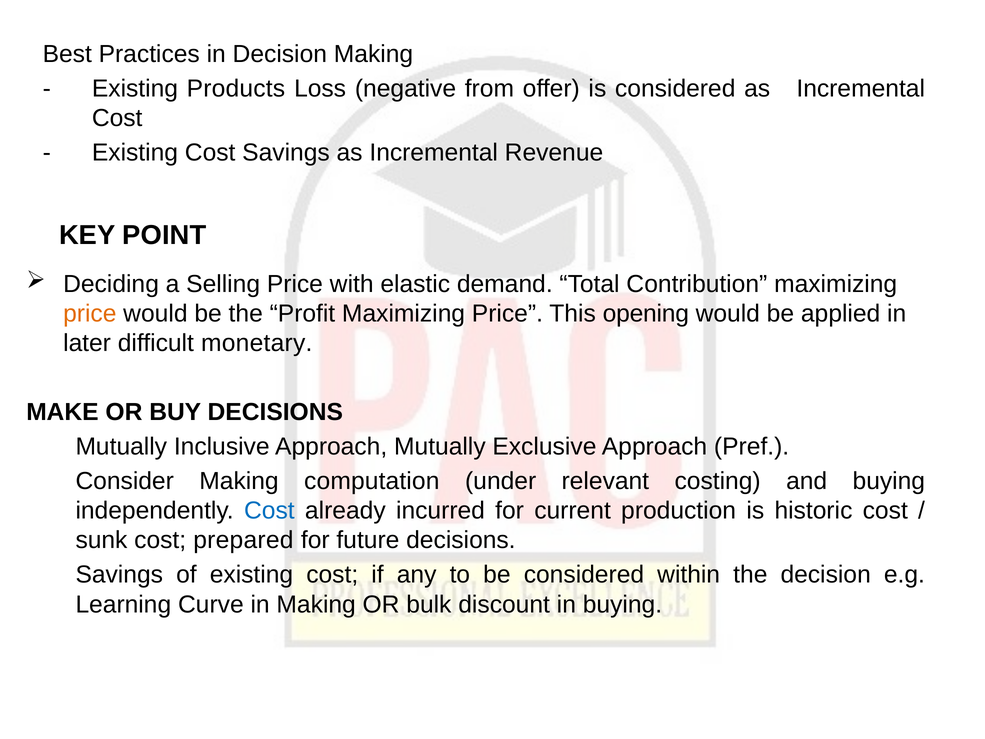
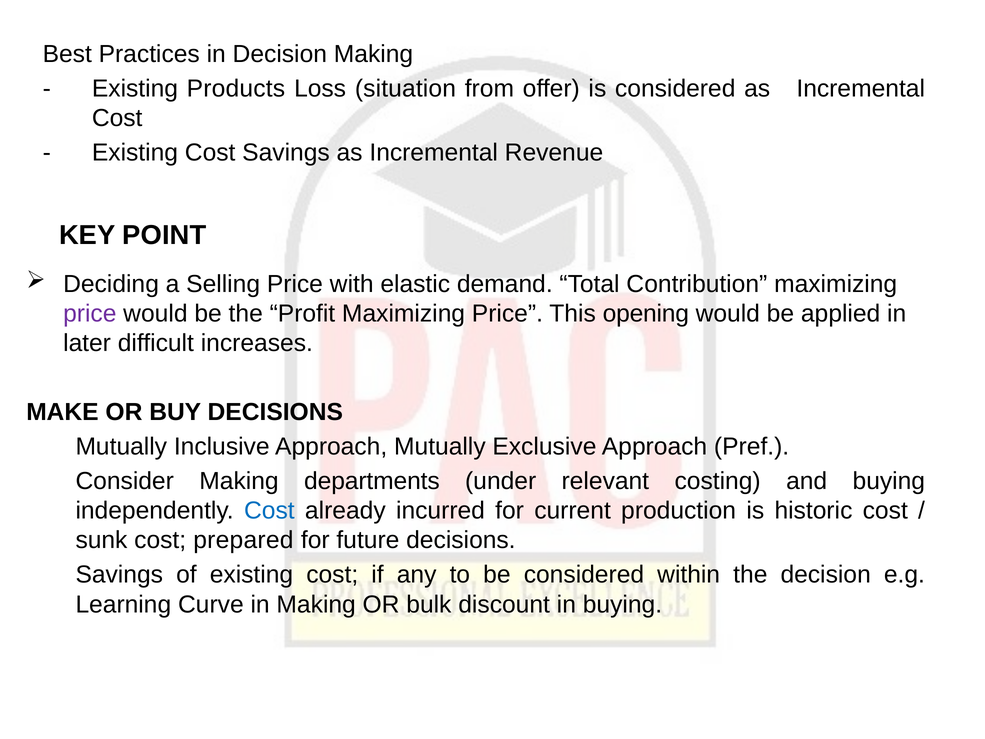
negative: negative -> situation (405, 89)
price colour: orange -> purple (90, 314)
monetary: monetary -> increases (257, 343)
computation: computation -> departments (372, 481)
